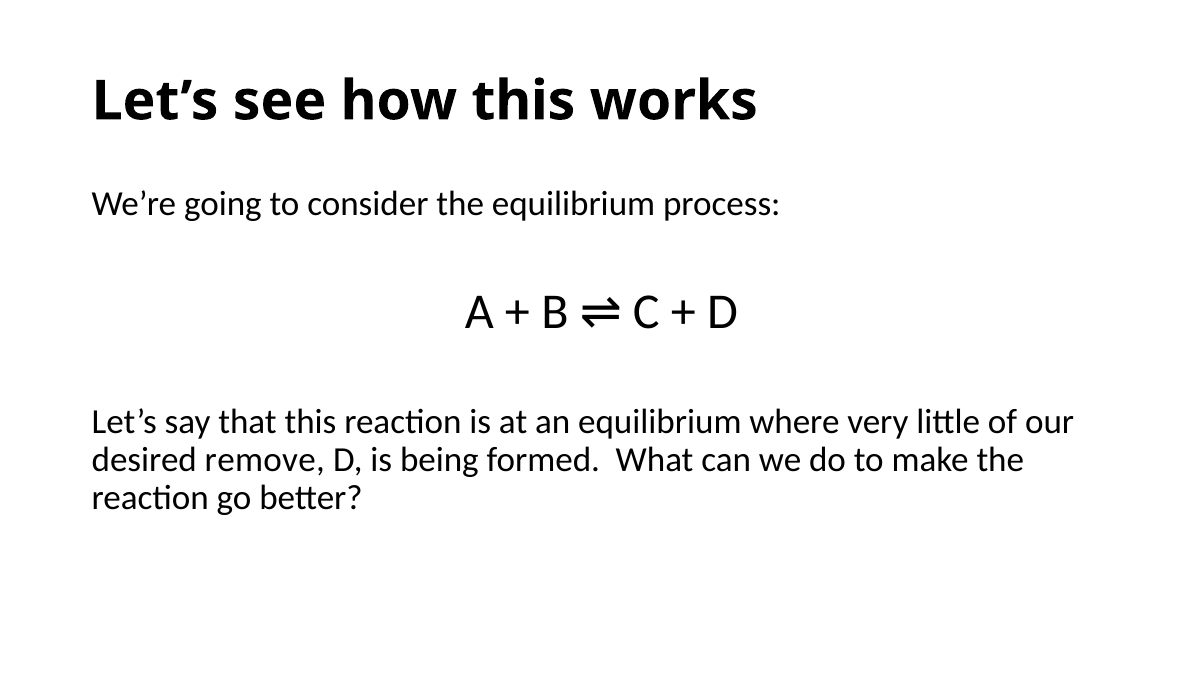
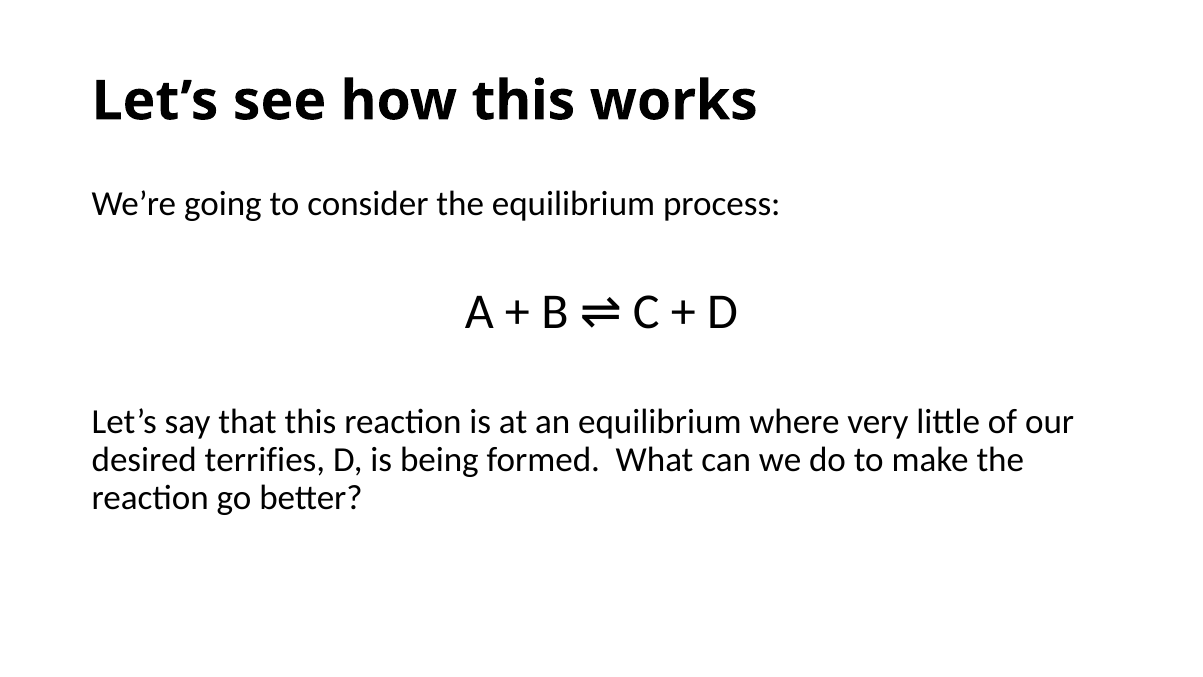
remove: remove -> terrifies (265, 459)
